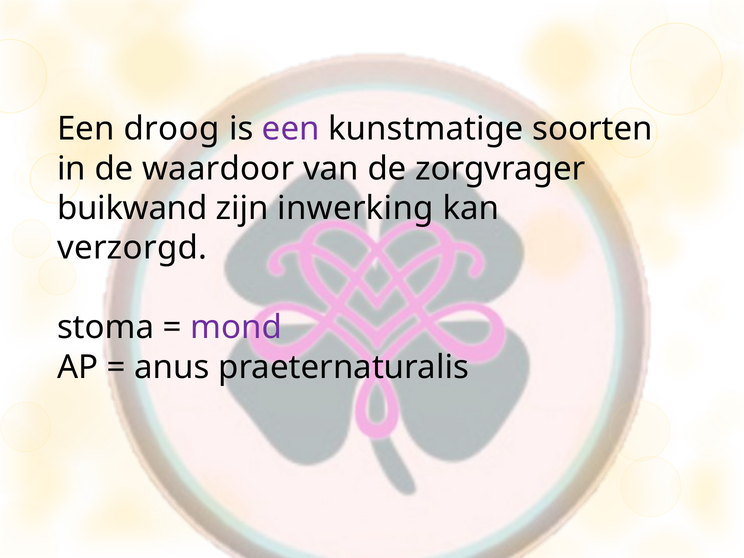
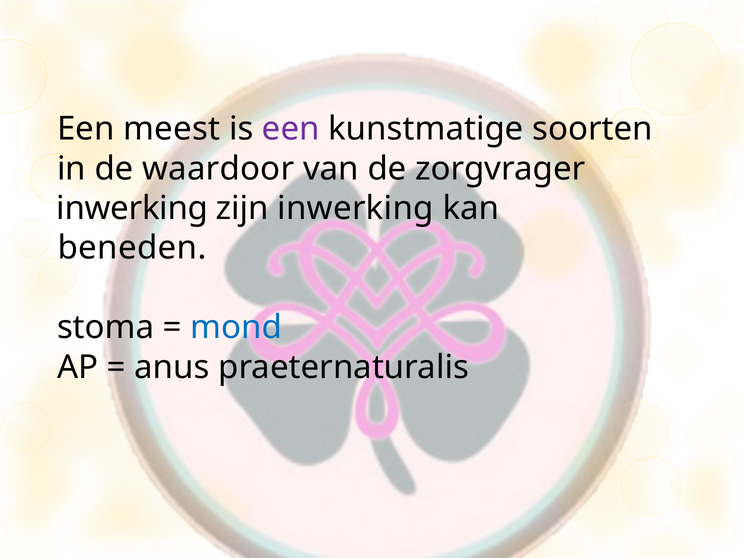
droog: droog -> meest (172, 129)
buikwand: buikwand -> inwerking (132, 208)
verzorgd: verzorgd -> beneden (132, 248)
mond colour: purple -> blue (236, 327)
